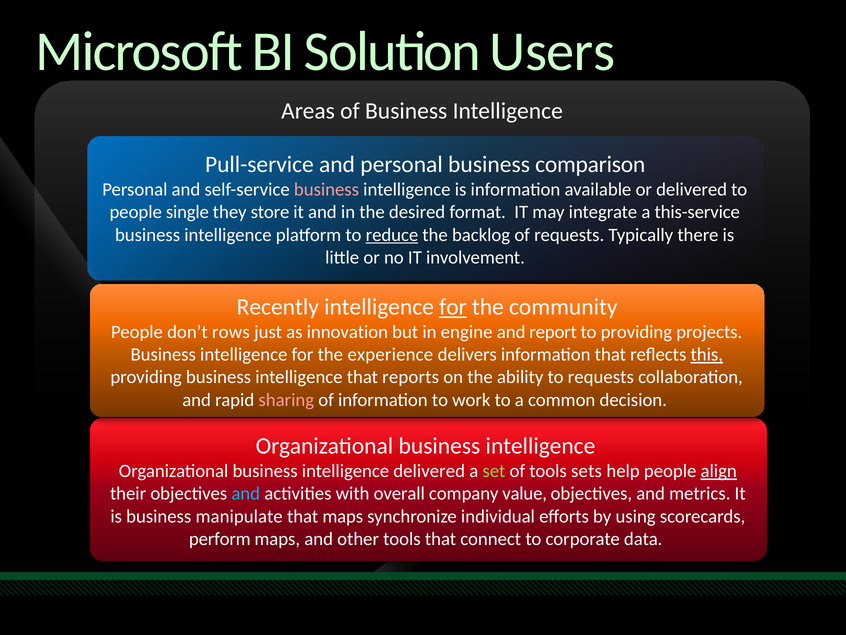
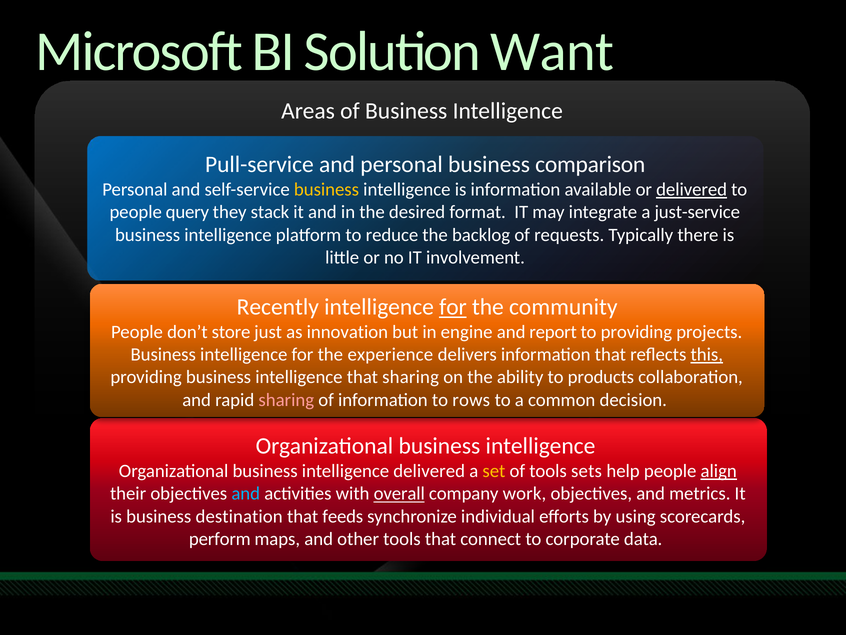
Users: Users -> Want (552, 51)
business colour: pink -> yellow (326, 190)
delivered underline: none -> present (692, 190)
single: single -> query (187, 212)
store: store -> stack (270, 212)
this-service: this-service -> just-service (697, 212)
reduce underline: present -> none (392, 235)
rows: rows -> store (231, 332)
that reports: reports -> sharing (411, 377)
to requests: requests -> products (601, 377)
work: work -> rows (471, 400)
set colour: light green -> yellow (494, 471)
overall underline: none -> present (399, 493)
value: value -> work (524, 493)
manipulate: manipulate -> destination (239, 516)
that maps: maps -> feeds (343, 516)
